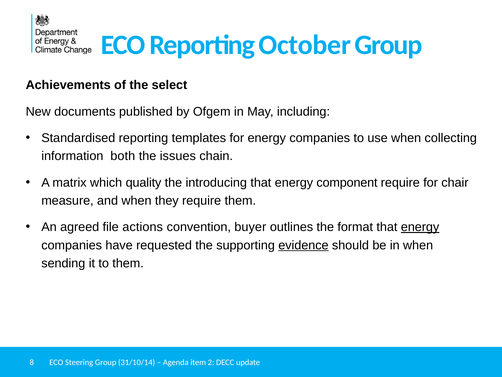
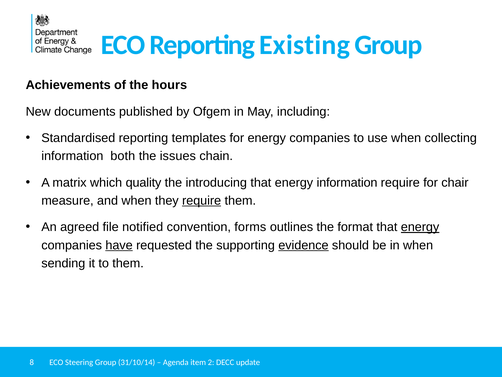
October: October -> Existing (305, 45)
select: select -> hours (169, 85)
energy component: component -> information (347, 182)
require underline: none -> present (202, 200)
actions: actions -> notified (143, 227)
buyer: buyer -> forms (250, 227)
have underline: none -> present (119, 245)
